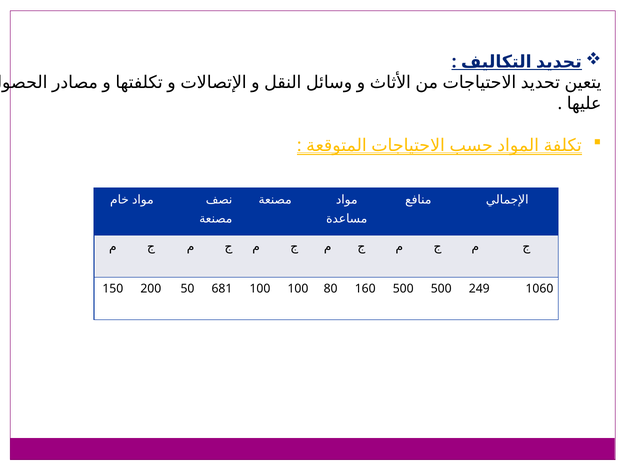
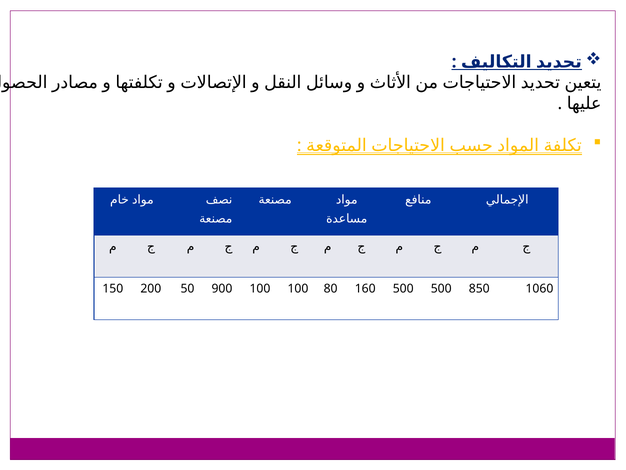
681: 681 -> 900 (222, 289)
249: 249 -> 850 (479, 289)
